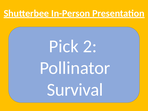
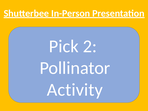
Survival: Survival -> Activity (75, 90)
